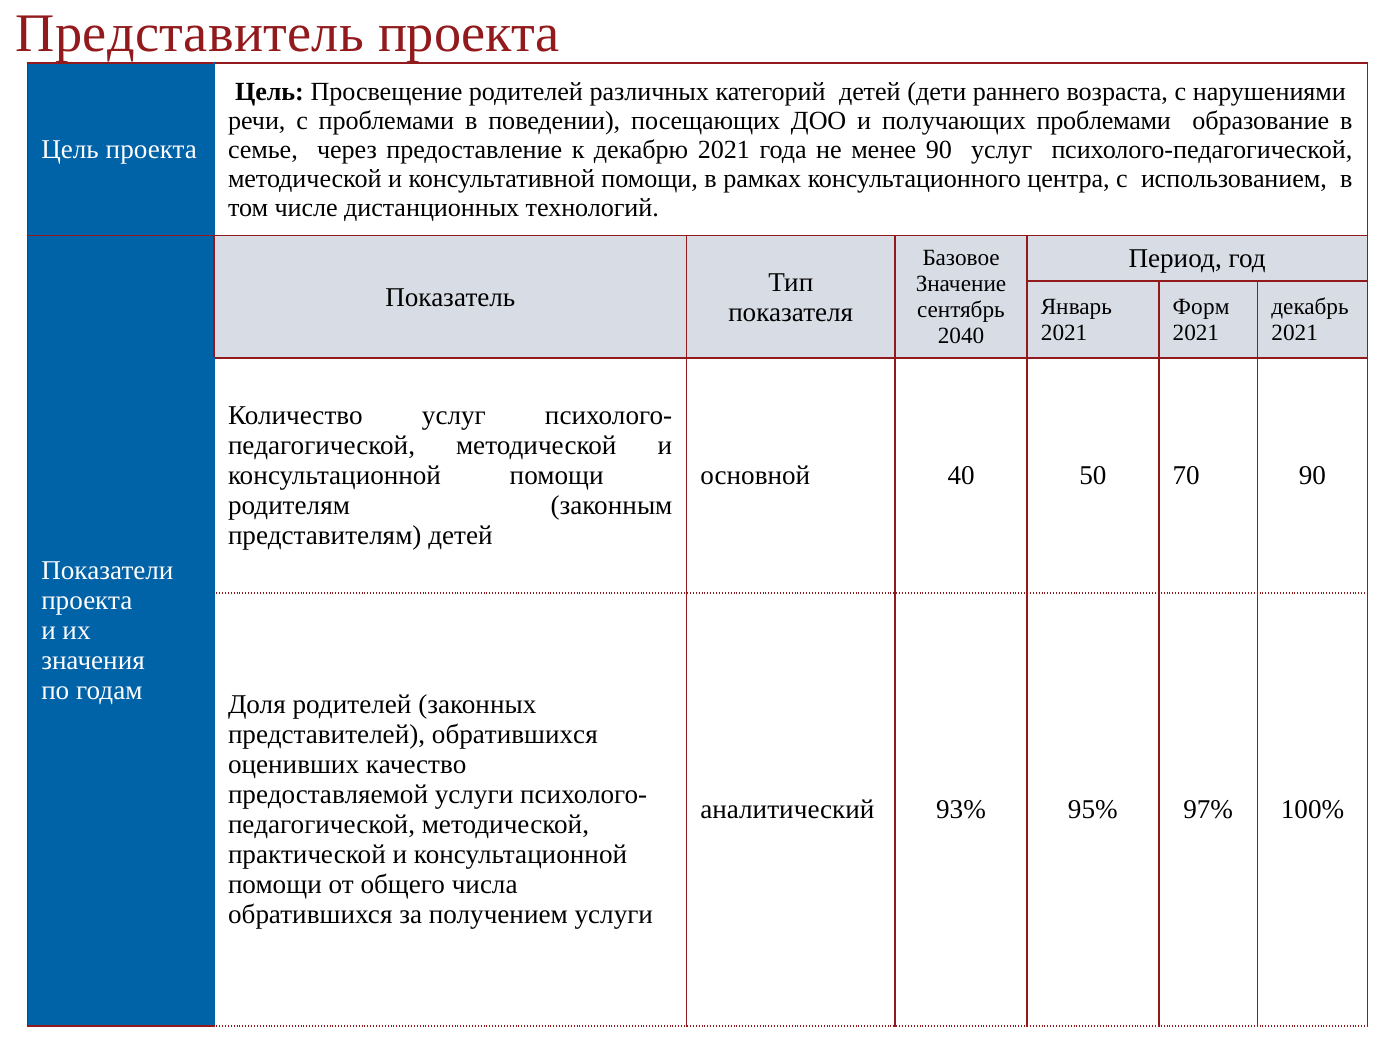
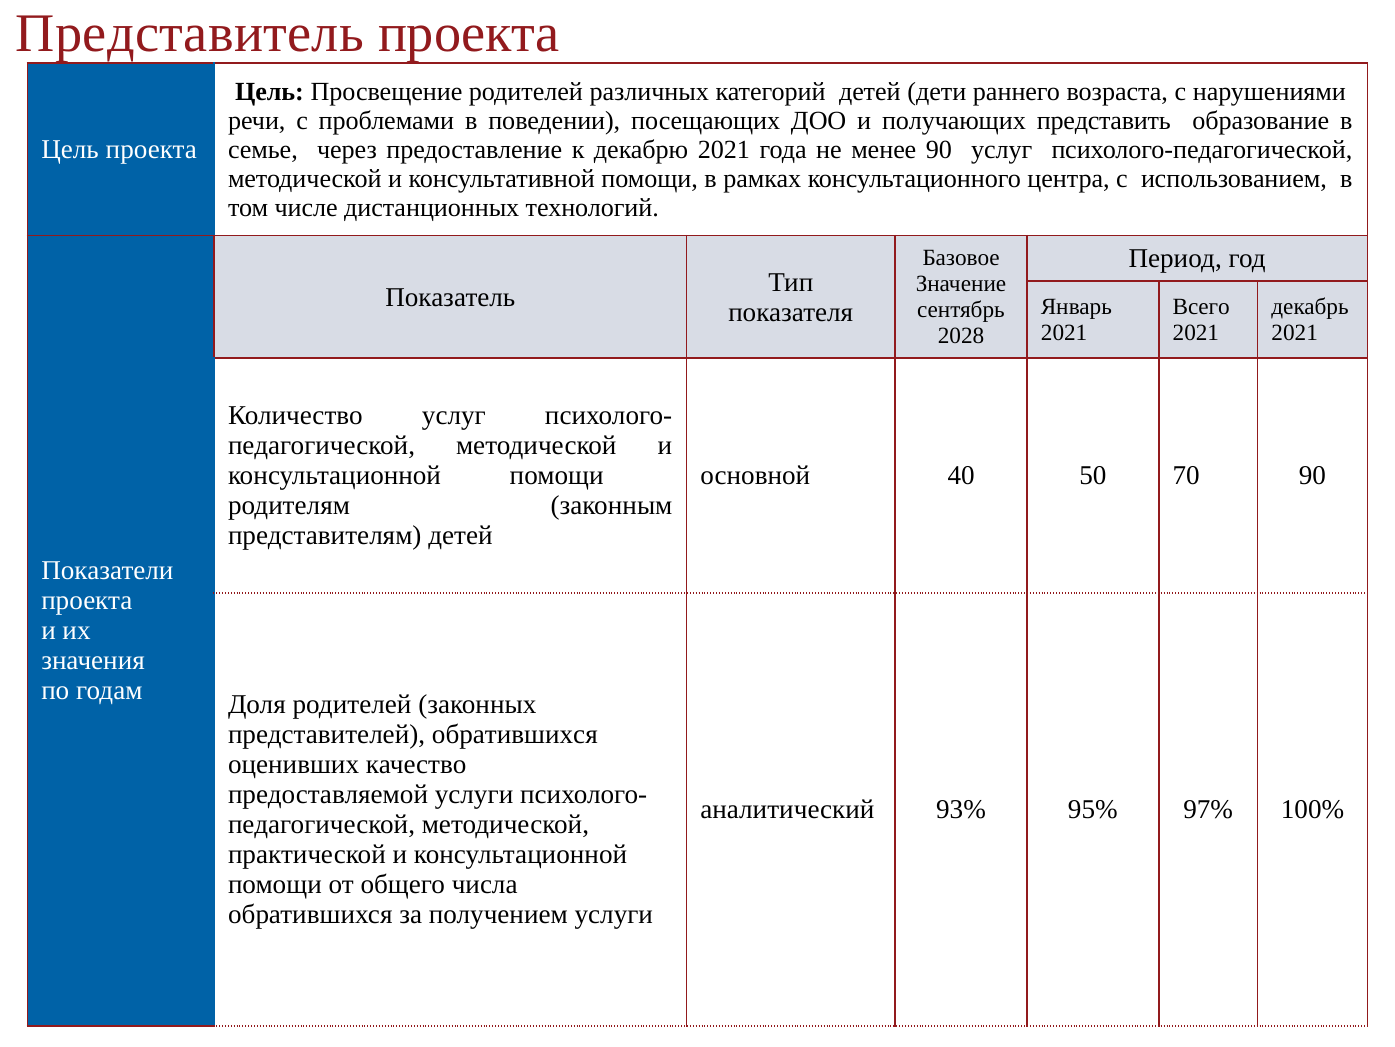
получающих проблемами: проблемами -> представить (1104, 121)
Форм: Форм -> Всего (1201, 307)
2040: 2040 -> 2028 (961, 336)
